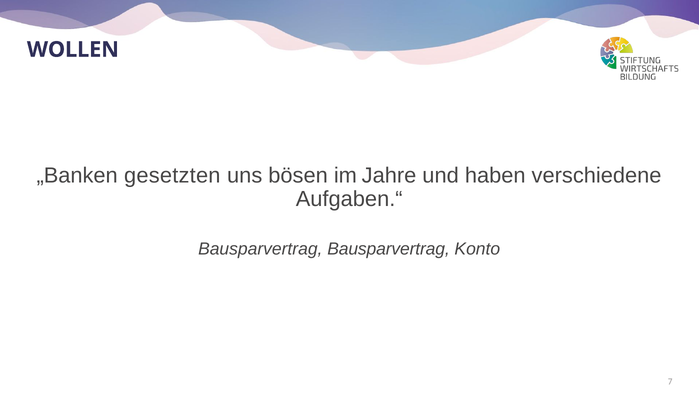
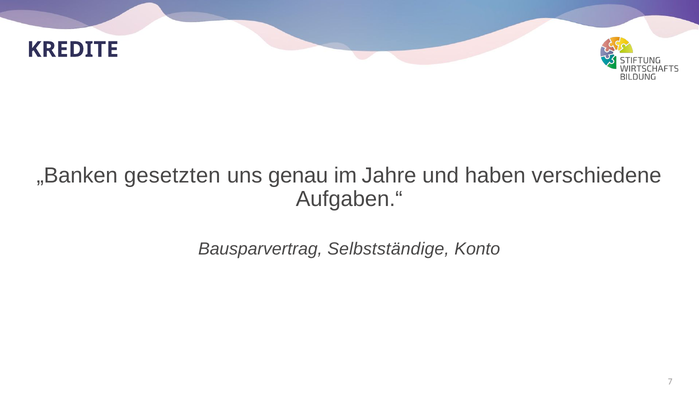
WOLLEN: WOLLEN -> KREDITE (73, 50)
bösen: bösen -> genau (298, 176)
Bausparvertrag Bausparvertrag: Bausparvertrag -> Selbstständige (388, 249)
